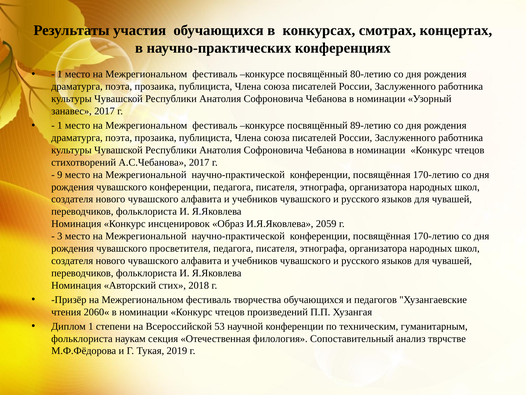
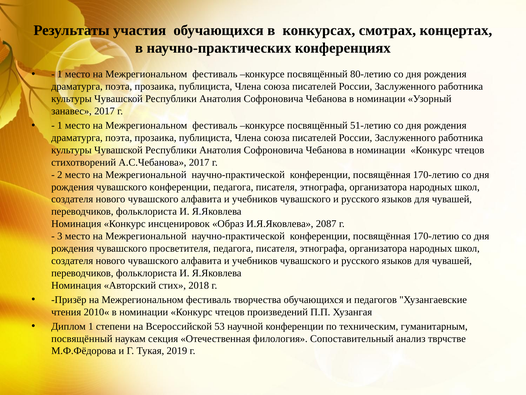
89-летию: 89-летию -> 51-летию (371, 125)
9: 9 -> 2 (60, 174)
2059: 2059 -> 2087 (326, 224)
2060«: 2060« -> 2010« (96, 312)
фольклориста: фольклориста -> посвящённый (82, 338)
